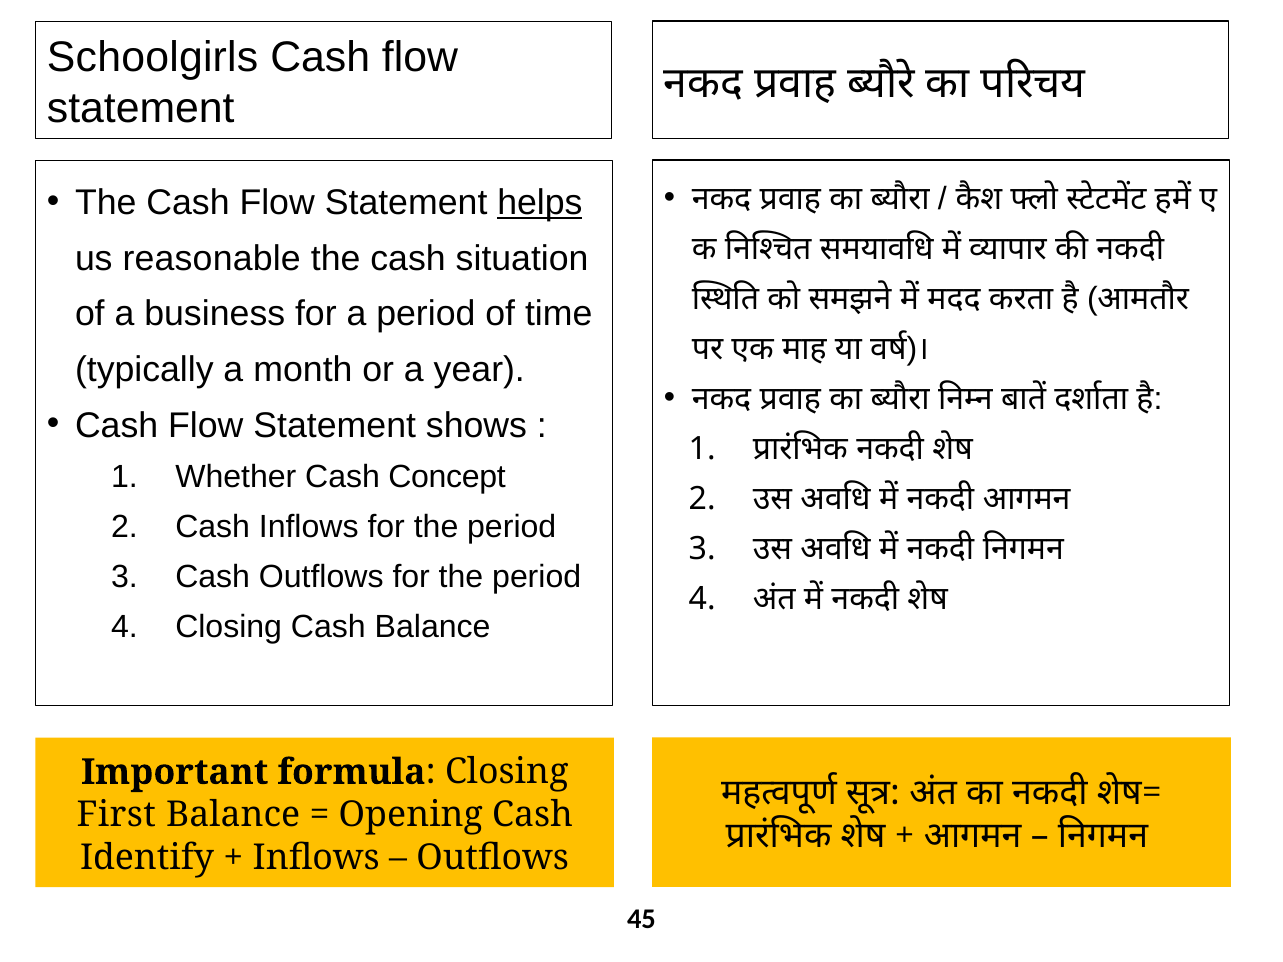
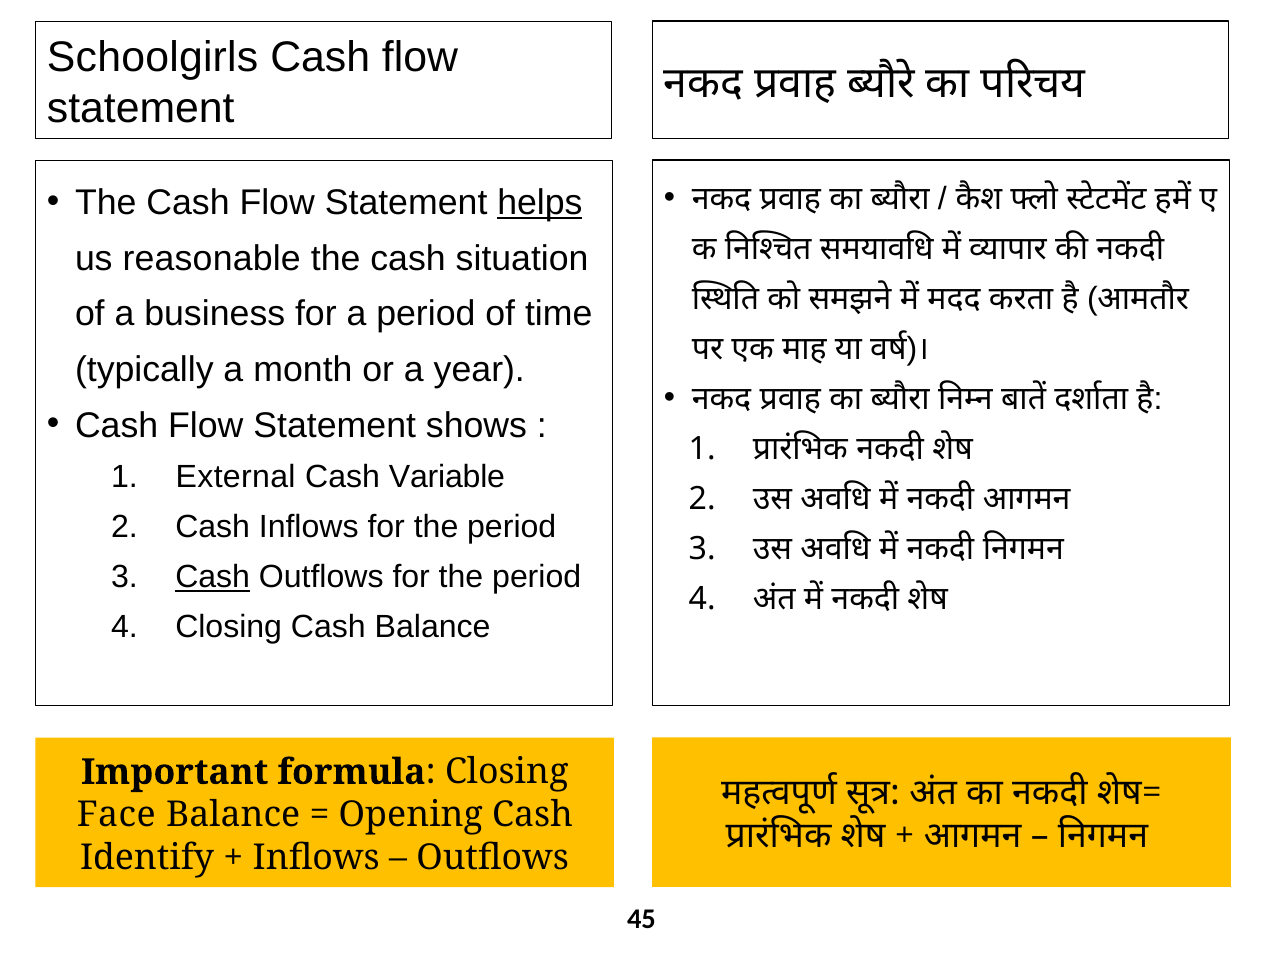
Whether: Whether -> External (236, 477)
Concept: Concept -> Variable (447, 477)
Cash underline: none -> present (213, 577)
First: First -> Face (116, 815)
